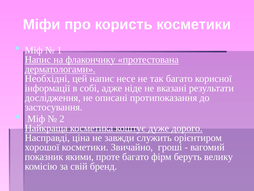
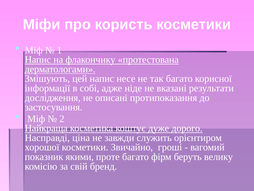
Необхідні: Необхідні -> Змішують (47, 79)
